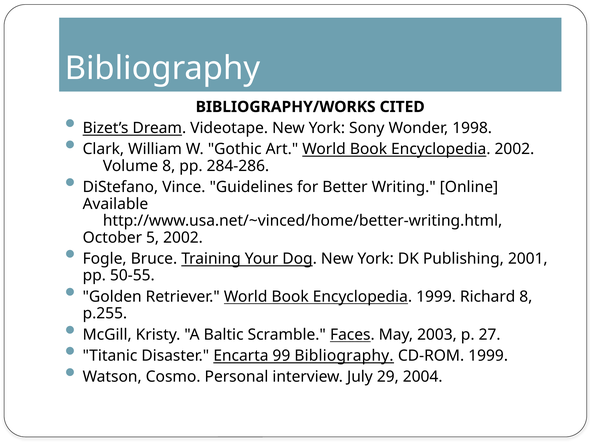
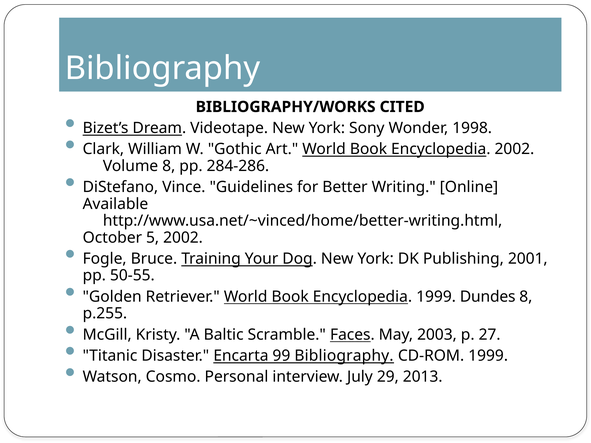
Richard: Richard -> Dundes (488, 297)
2004: 2004 -> 2013 (423, 377)
